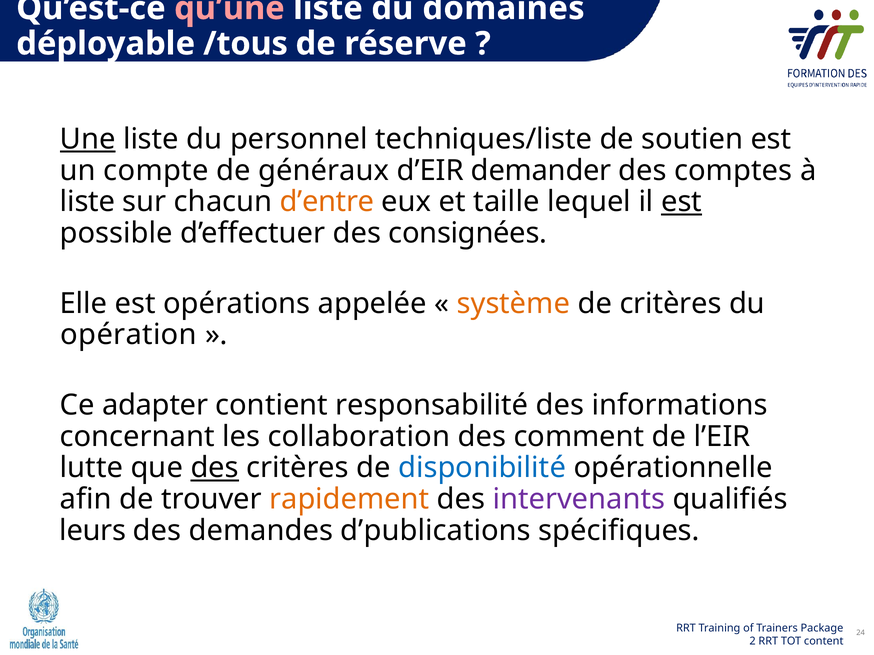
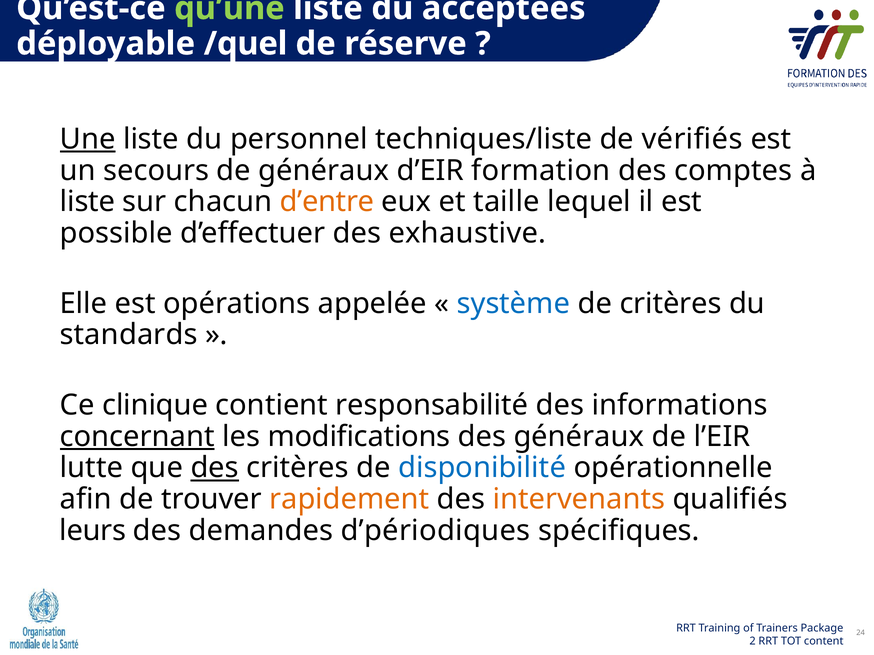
qu’une colour: pink -> light green (229, 8)
domaines: domaines -> acceptées (504, 8)
/tous: /tous -> /quel (246, 44)
soutien: soutien -> vérifiés (692, 139)
compte: compte -> secours (156, 171)
demander: demander -> formation (541, 171)
est underline: present -> none (682, 202)
consignées: consignées -> exhaustive (467, 233)
système colour: orange -> blue (513, 304)
opération: opération -> standards (129, 335)
adapter: adapter -> clinique (155, 405)
concernant underline: none -> present (137, 437)
collaboration: collaboration -> modifications (359, 437)
des comment: comment -> généraux (579, 437)
intervenants colour: purple -> orange (579, 500)
d’publications: d’publications -> d’périodiques (436, 531)
